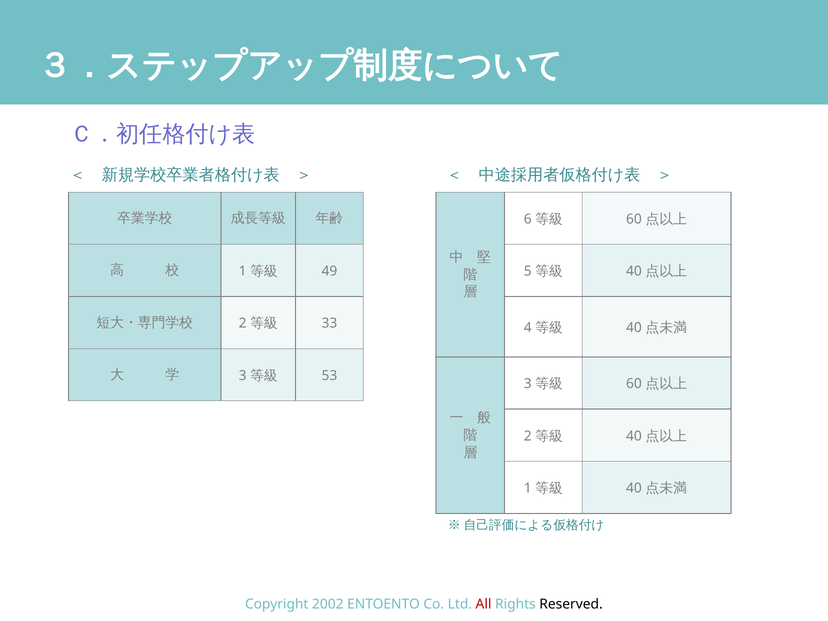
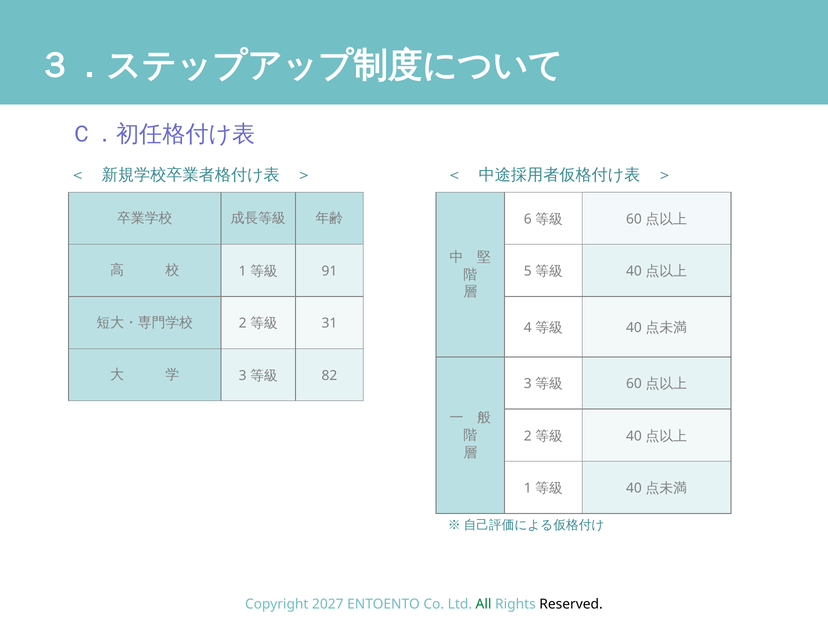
49: 49 -> 91 (329, 271)
33: 33 -> 31 (329, 323)
53: 53 -> 82 (329, 376)
2002: 2002 -> 2027 (328, 604)
All colour: red -> green (484, 604)
